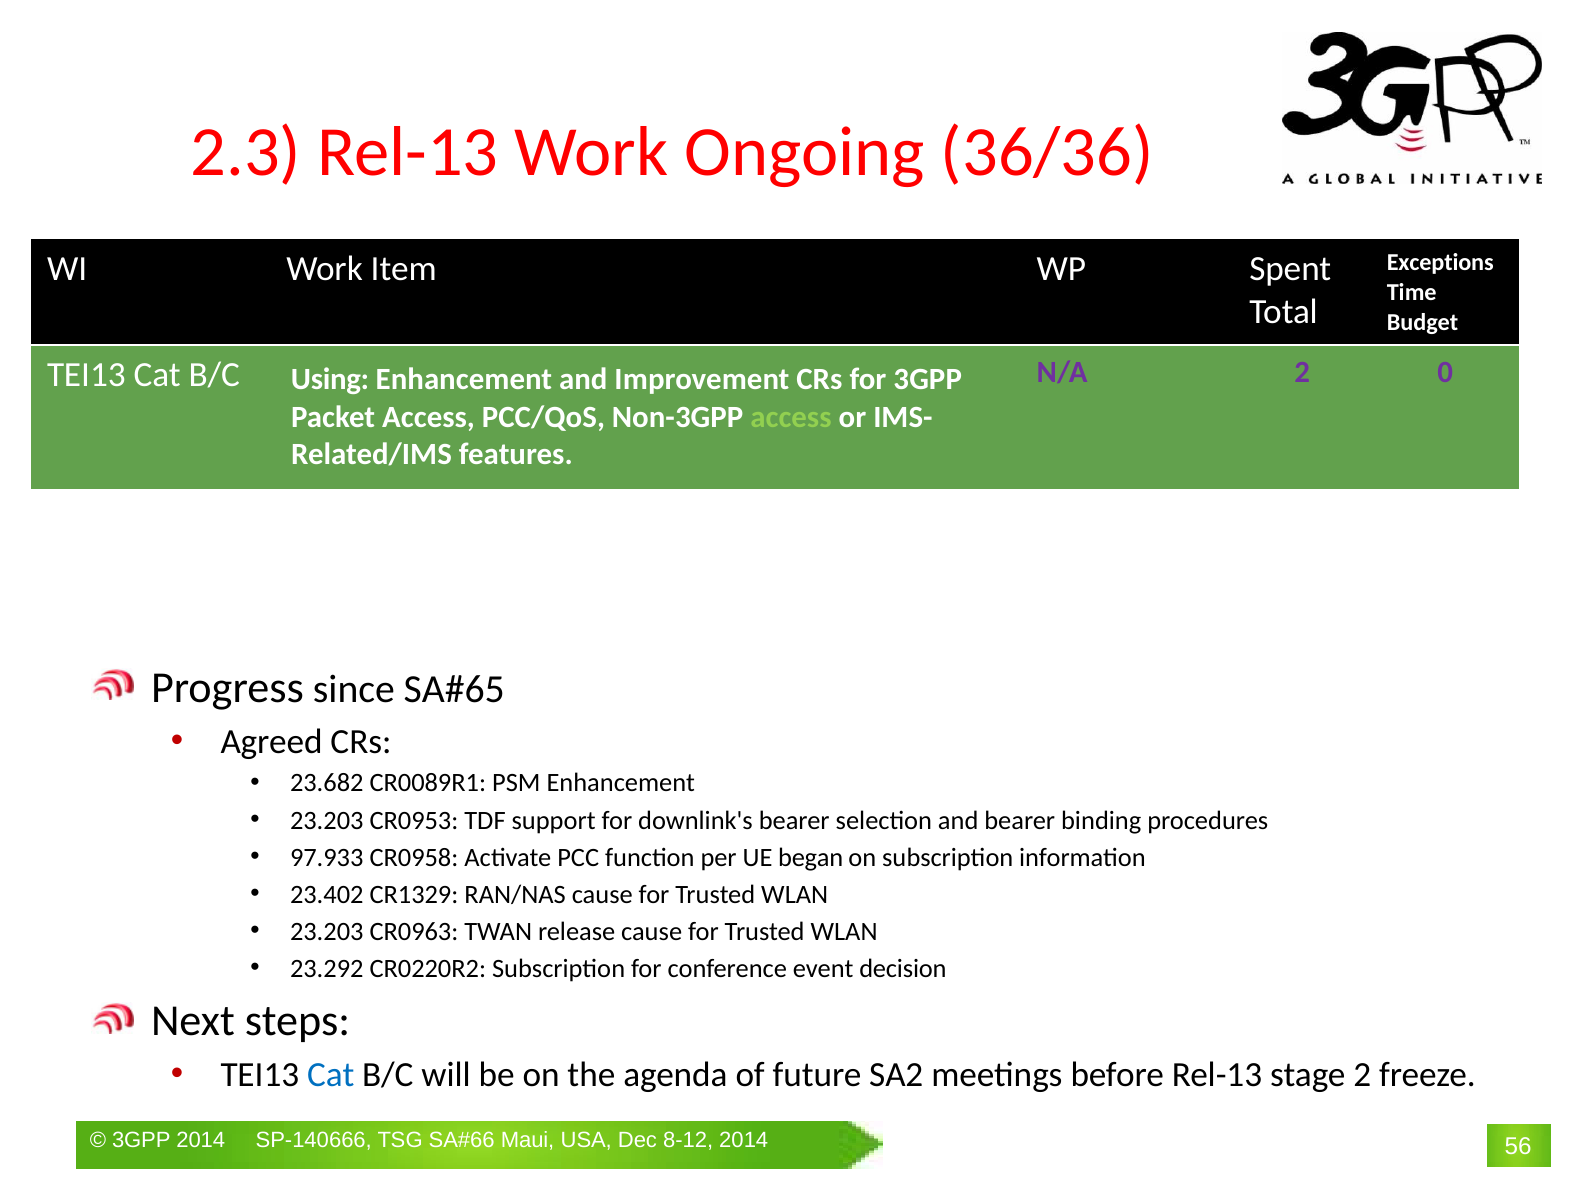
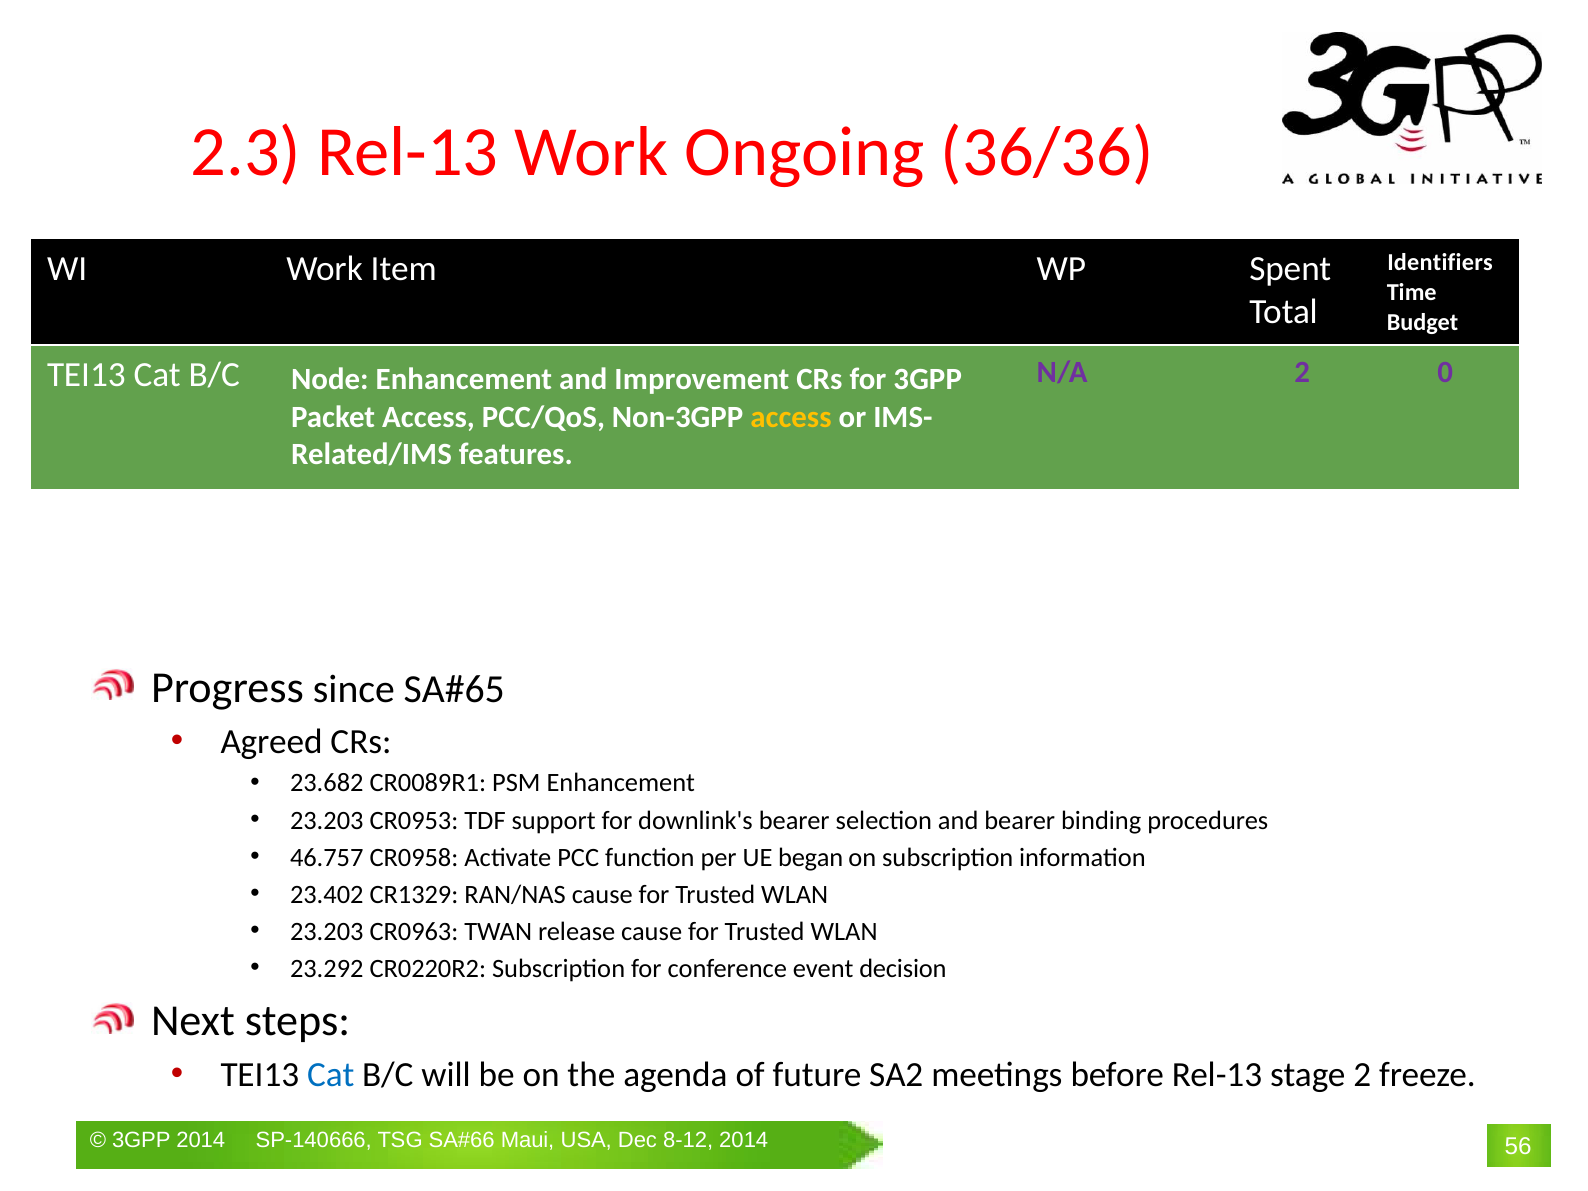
Exceptions: Exceptions -> Identifiers (1440, 262)
Using: Using -> Node (330, 380)
access colour: light green -> yellow (791, 417)
97.933: 97.933 -> 46.757 (327, 857)
